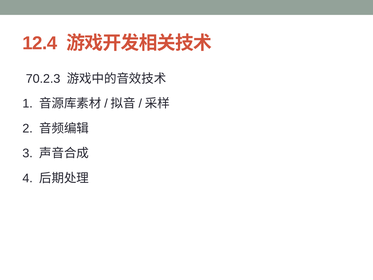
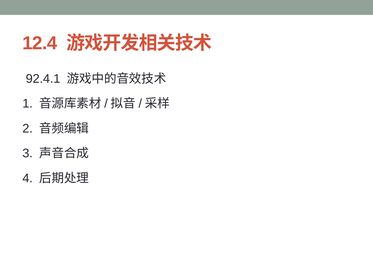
70.2.3: 70.2.3 -> 92.4.1 (43, 79)
